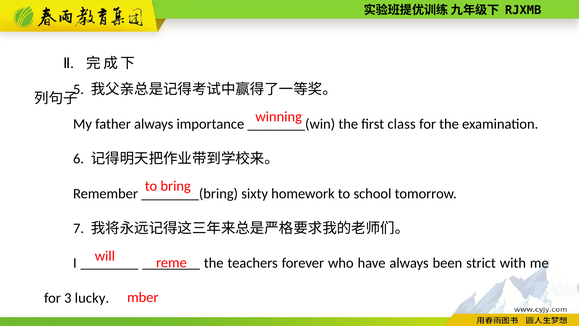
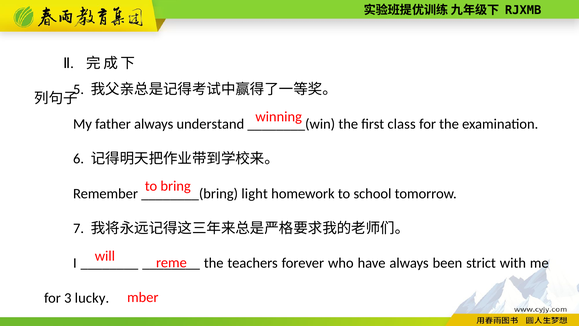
importance: importance -> understand (210, 124)
sixty: sixty -> light (255, 193)
